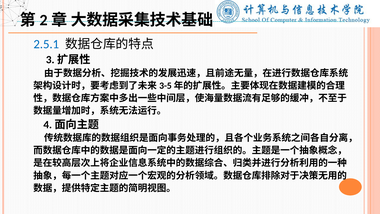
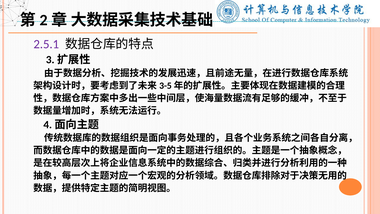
2.5.1 colour: blue -> purple (46, 44)
